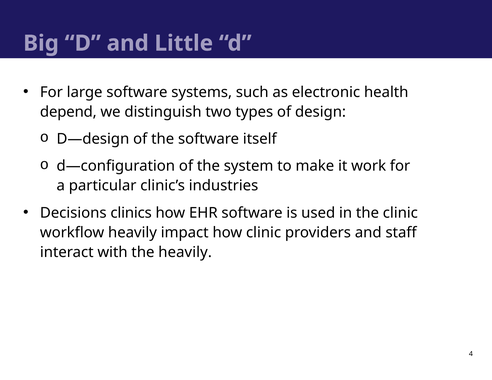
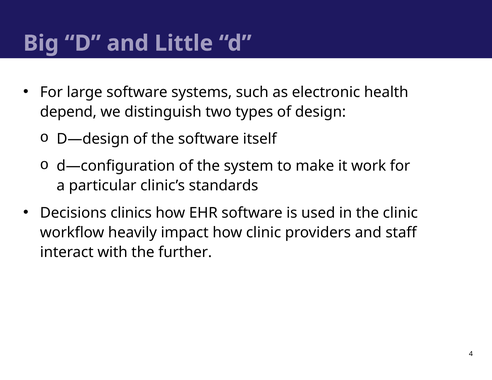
industries: industries -> standards (224, 186)
the heavily: heavily -> further (185, 252)
